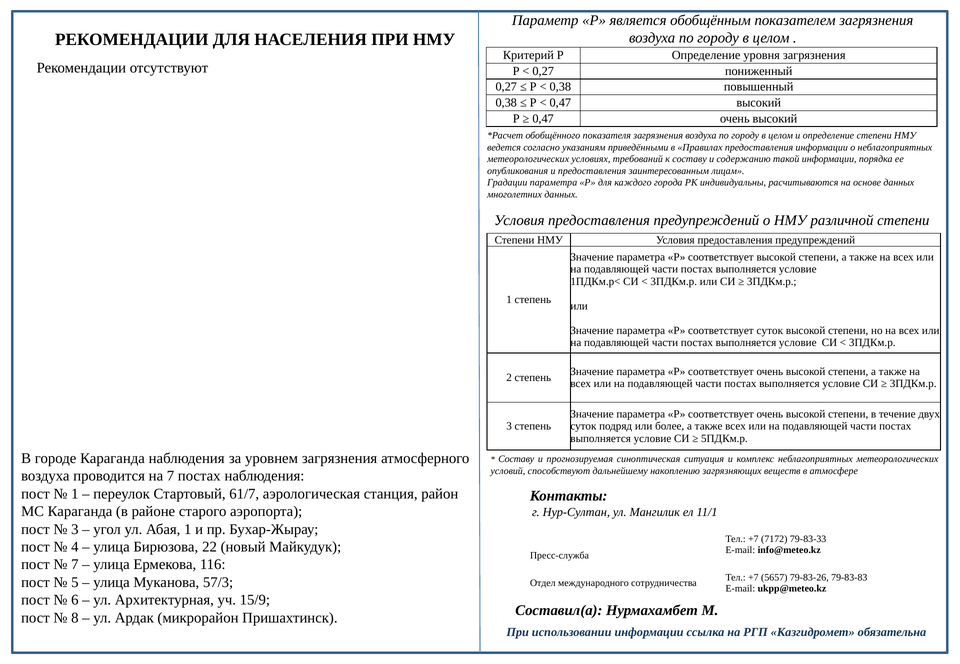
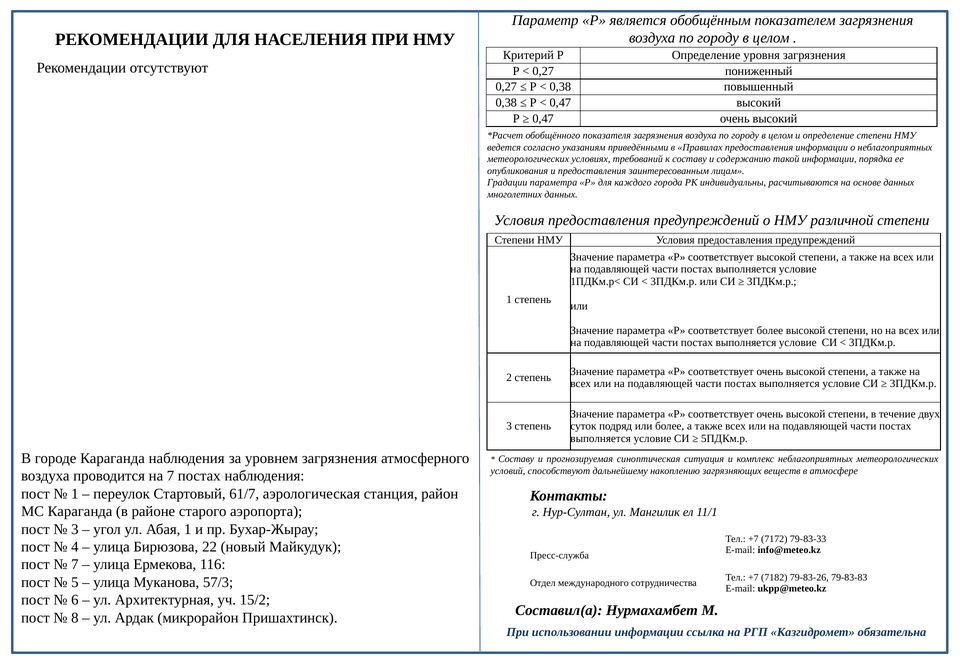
соответствует суток: суток -> более (770, 331)
5657: 5657 -> 7182 (774, 578)
15/9: 15/9 -> 15/2 (255, 601)
